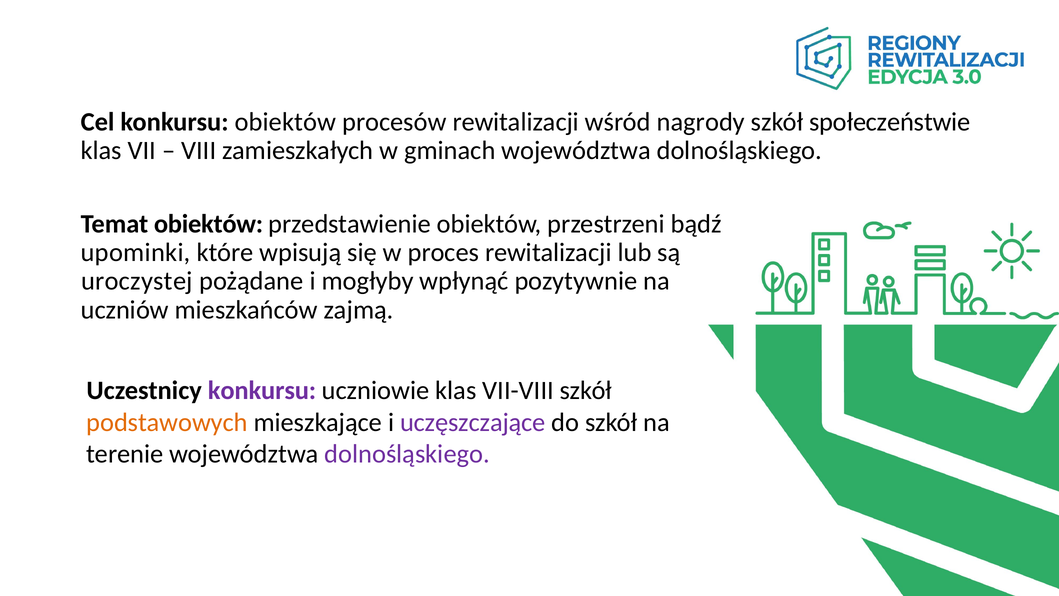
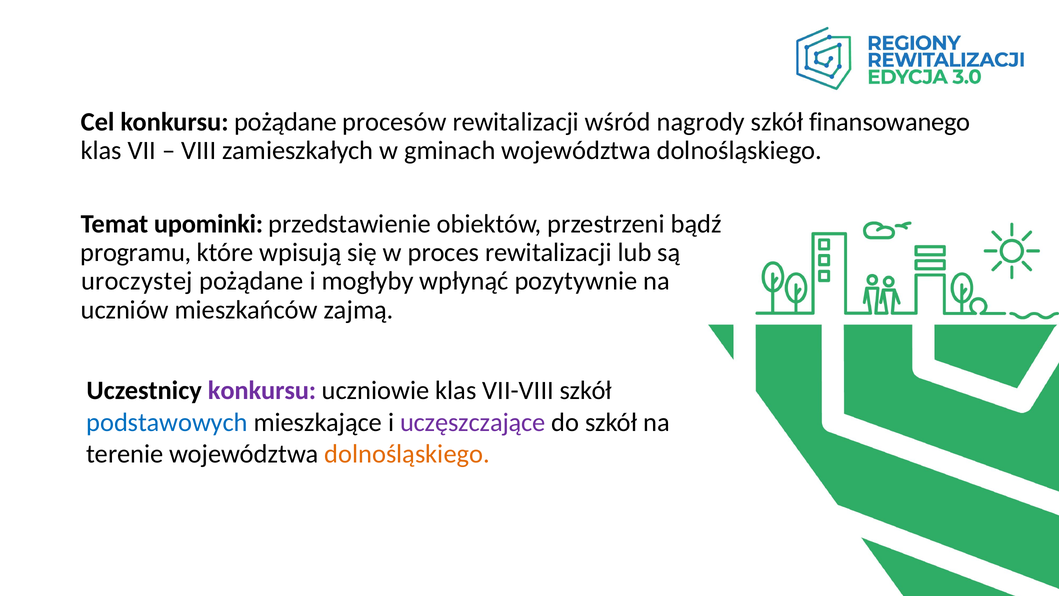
konkursu obiektów: obiektów -> pożądane (286, 122)
społeczeństwie: społeczeństwie -> finansowanego (890, 122)
Temat obiektów: obiektów -> upominki (209, 224)
upominki: upominki -> programu (136, 252)
podstawowych colour: orange -> blue (167, 422)
dolnośląskiego colour: purple -> orange (407, 454)
